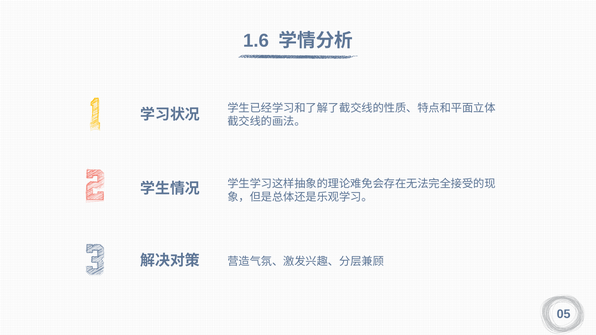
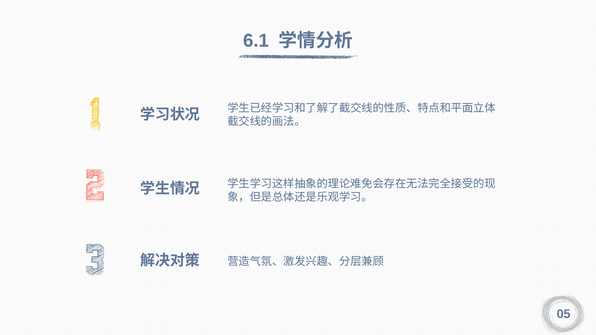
1.6: 1.6 -> 6.1 (256, 41)
